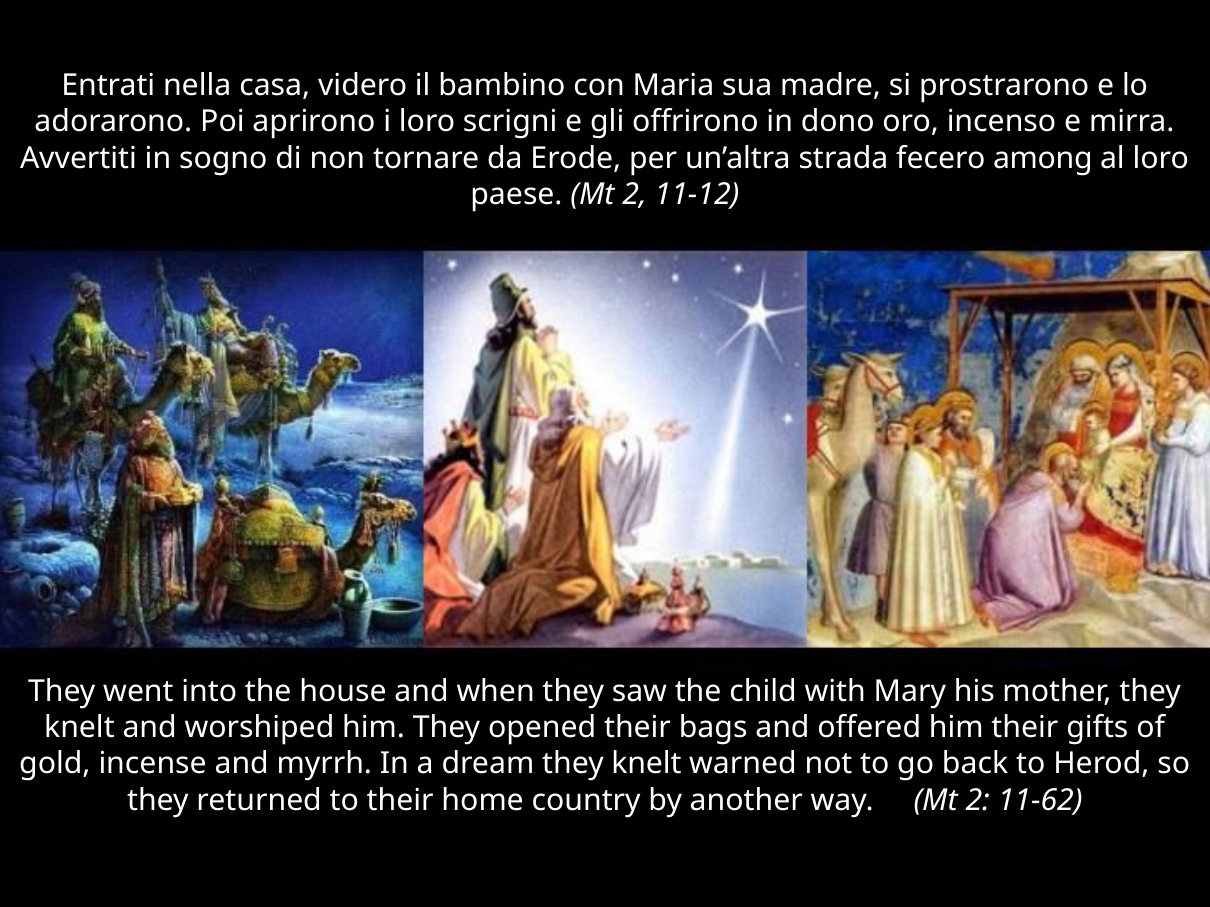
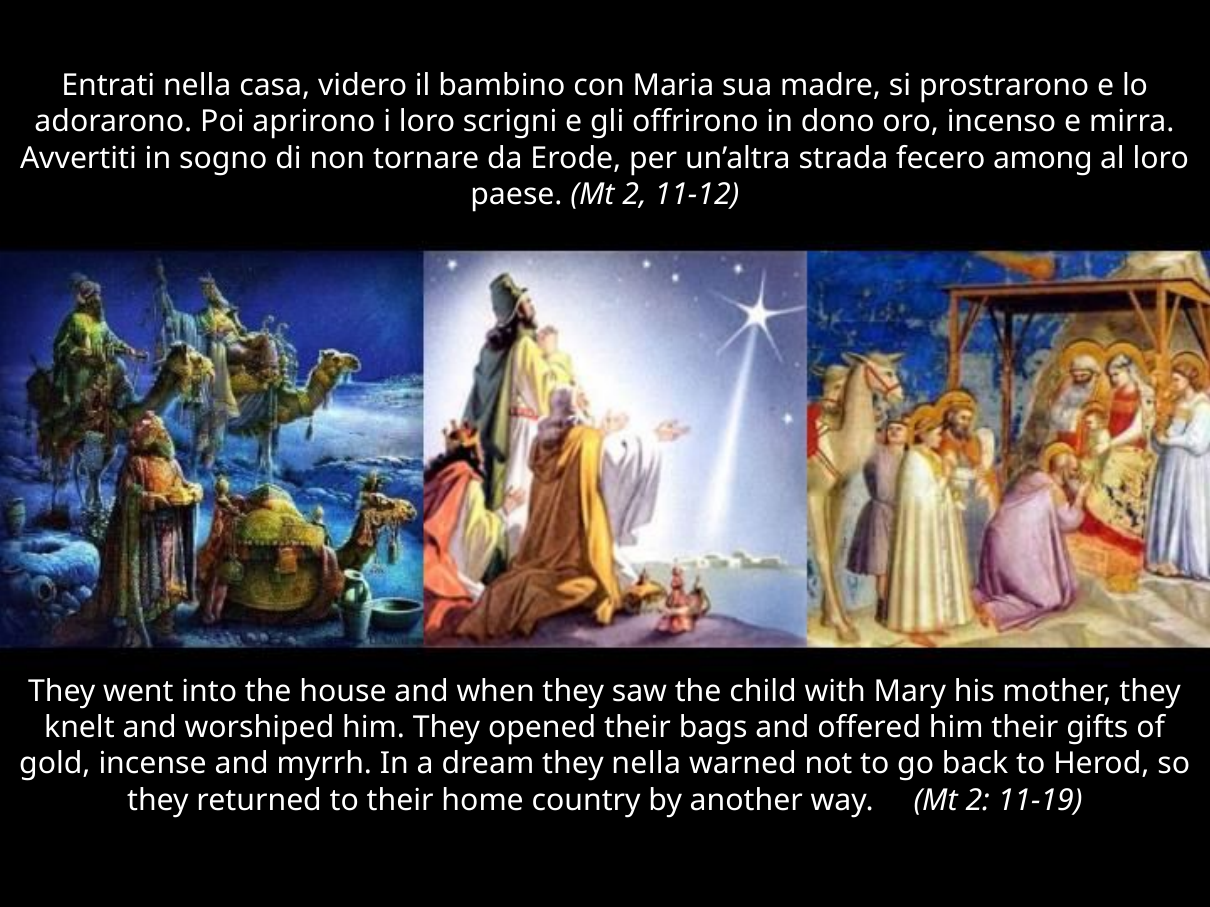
dream they knelt: knelt -> nella (646, 764)
11-62: 11-62 -> 11-19 (1040, 801)
